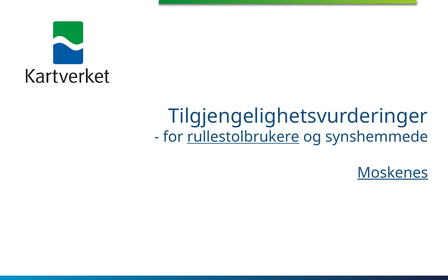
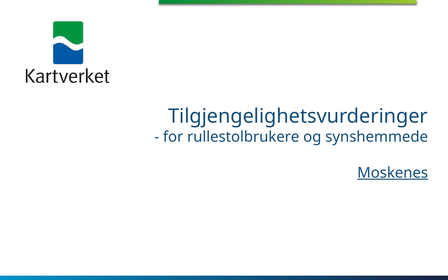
rullestolbrukere underline: present -> none (243, 137)
